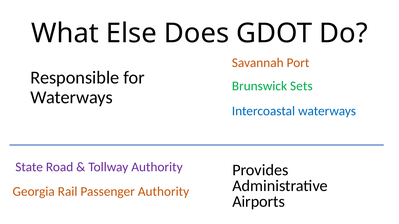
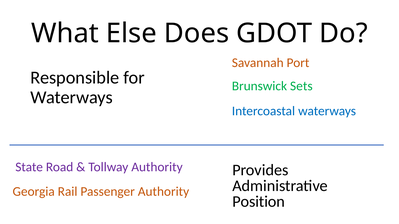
Airports: Airports -> Position (259, 202)
